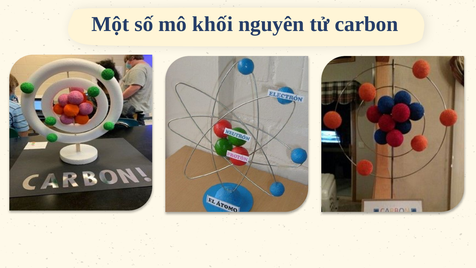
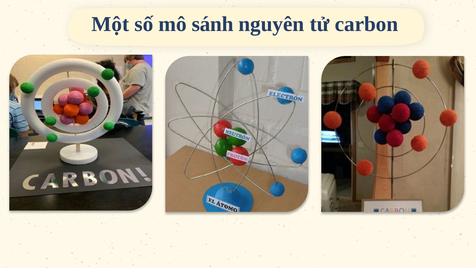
khối: khối -> sánh (213, 24)
